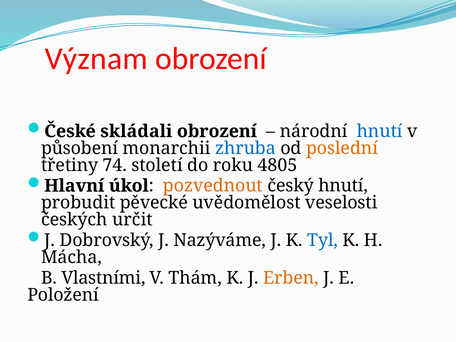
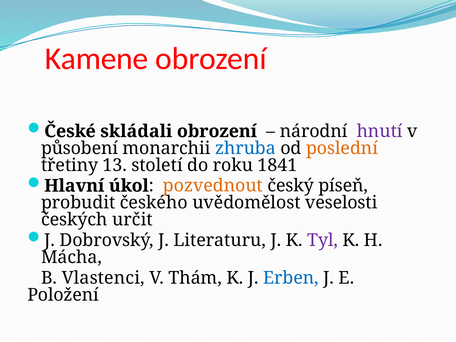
Význam: Význam -> Kamene (97, 59)
hnutí colour: blue -> purple (380, 131)
74: 74 -> 13 (115, 165)
4805: 4805 -> 1841 (277, 165)
český hnutí: hnutí -> píseň (343, 186)
pěvecké: pěvecké -> českého (154, 203)
Nazýváme: Nazýváme -> Literaturu (220, 240)
Tyl colour: blue -> purple (323, 240)
Vlastními: Vlastními -> Vlastenci (103, 278)
Erben colour: orange -> blue (291, 278)
